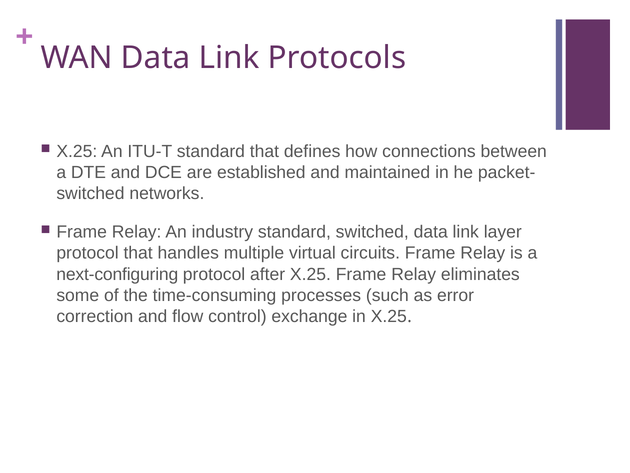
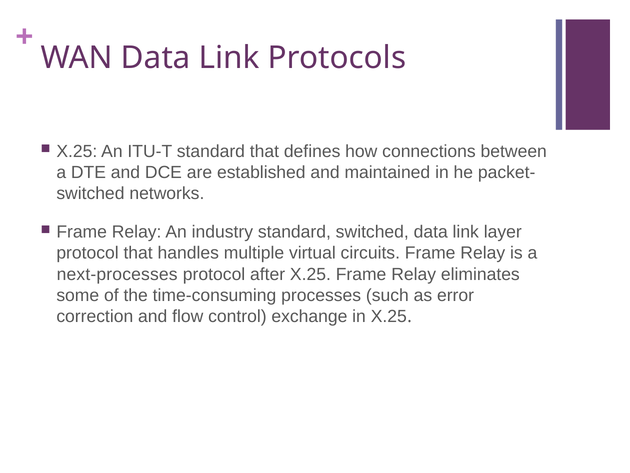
next-configuring: next-configuring -> next-processes (117, 274)
